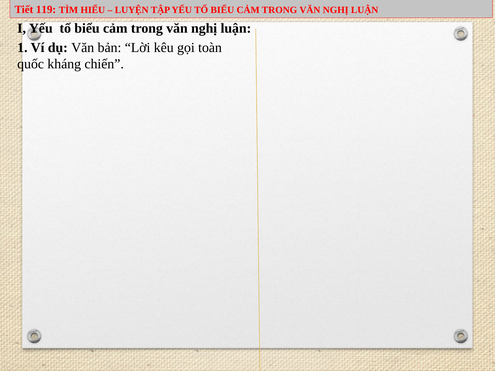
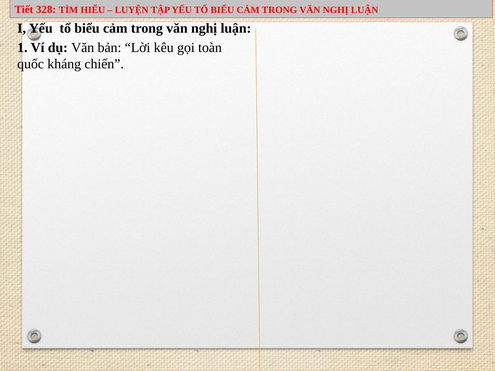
119: 119 -> 328 (46, 10)
